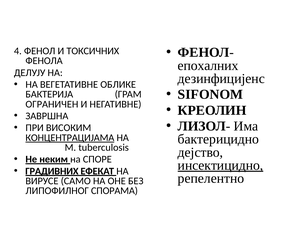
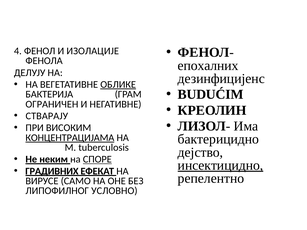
ТОКСИЧНИХ: ТОКСИЧНИХ -> ИЗОЛАЦИЈЕ (93, 51)
ОБЛИКЕ underline: none -> present (118, 85)
SIFONOM: SIFONOM -> BUDUĆIM (211, 95)
ЗАВРШНА: ЗАВРШНА -> СТВАРАЈУ (47, 116)
СПОРЕ underline: none -> present (97, 160)
СПОРАМА: СПОРАМА -> УСЛОВНО (114, 191)
